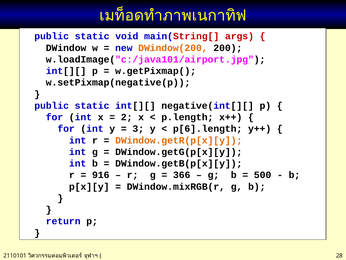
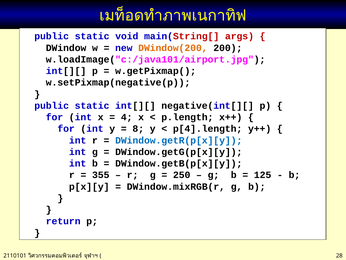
2: 2 -> 4 (127, 117)
3: 3 -> 8 (138, 129)
p[6].length: p[6].length -> p[4].length (208, 129)
DWindow.getR(p[x][y colour: orange -> blue (179, 140)
916: 916 -> 355 (101, 175)
366: 366 -> 250 (182, 175)
500: 500 -> 125 (263, 175)
